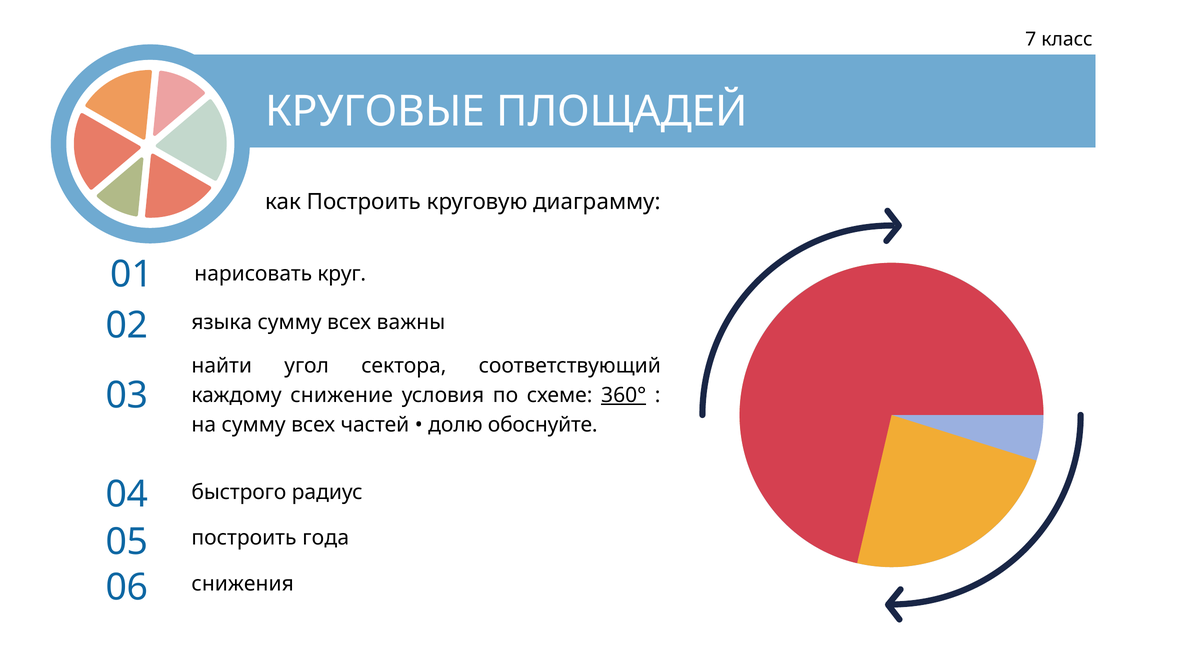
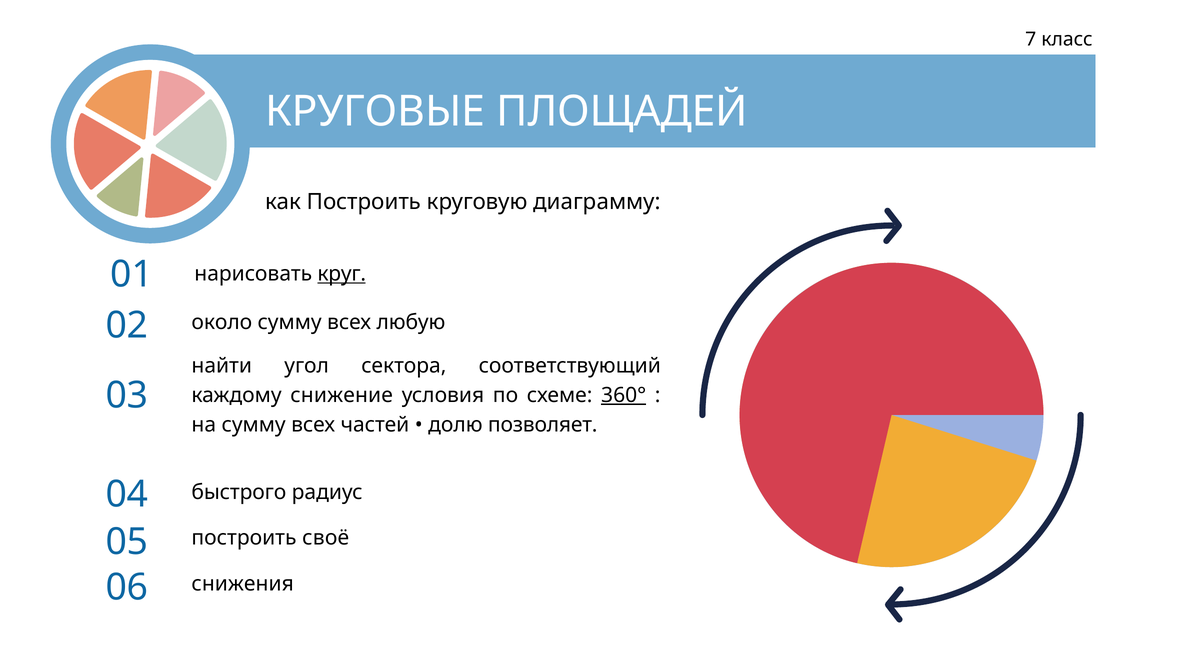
круг underline: none -> present (342, 274)
языка: языка -> около (222, 322)
важны: важны -> любую (411, 322)
обоснуйте: обоснуйте -> позволяет (543, 425)
года: года -> своё (326, 538)
